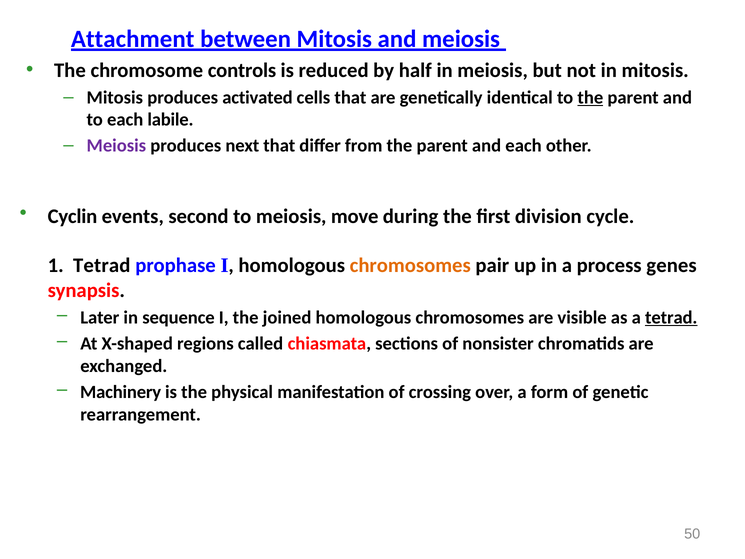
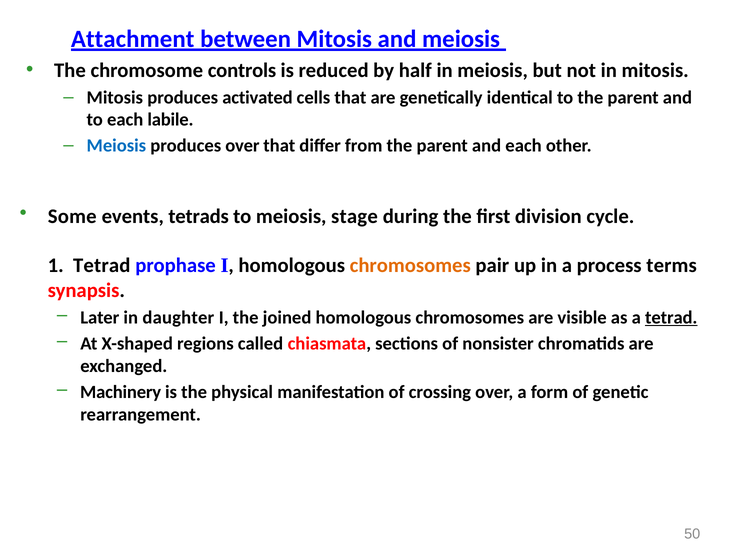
the underline: present -> none (590, 97)
Meiosis colour: purple -> blue (116, 146)
produces next: next -> over (242, 146)
Cyclin: Cyclin -> Some (72, 216)
second: second -> tetrads (199, 216)
move: move -> stage (354, 216)
genes: genes -> terms (672, 265)
sequence: sequence -> daughter (178, 317)
